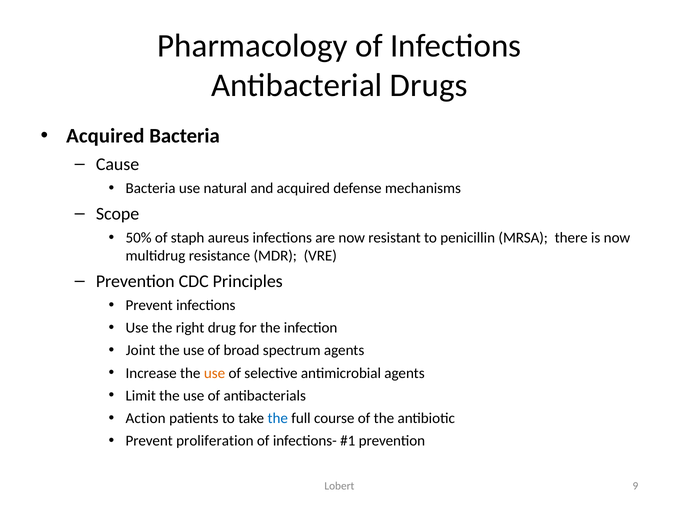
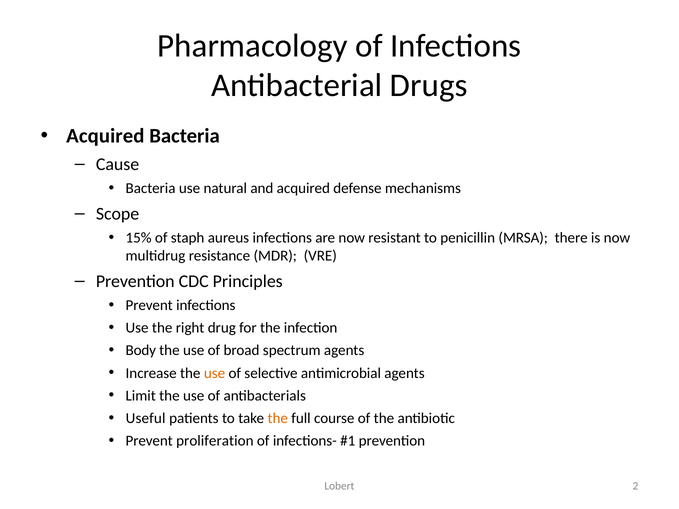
50%: 50% -> 15% (139, 238)
Joint: Joint -> Body (141, 351)
Action: Action -> Useful (146, 418)
the colour: blue -> orange (278, 418)
9: 9 -> 2 (635, 486)
